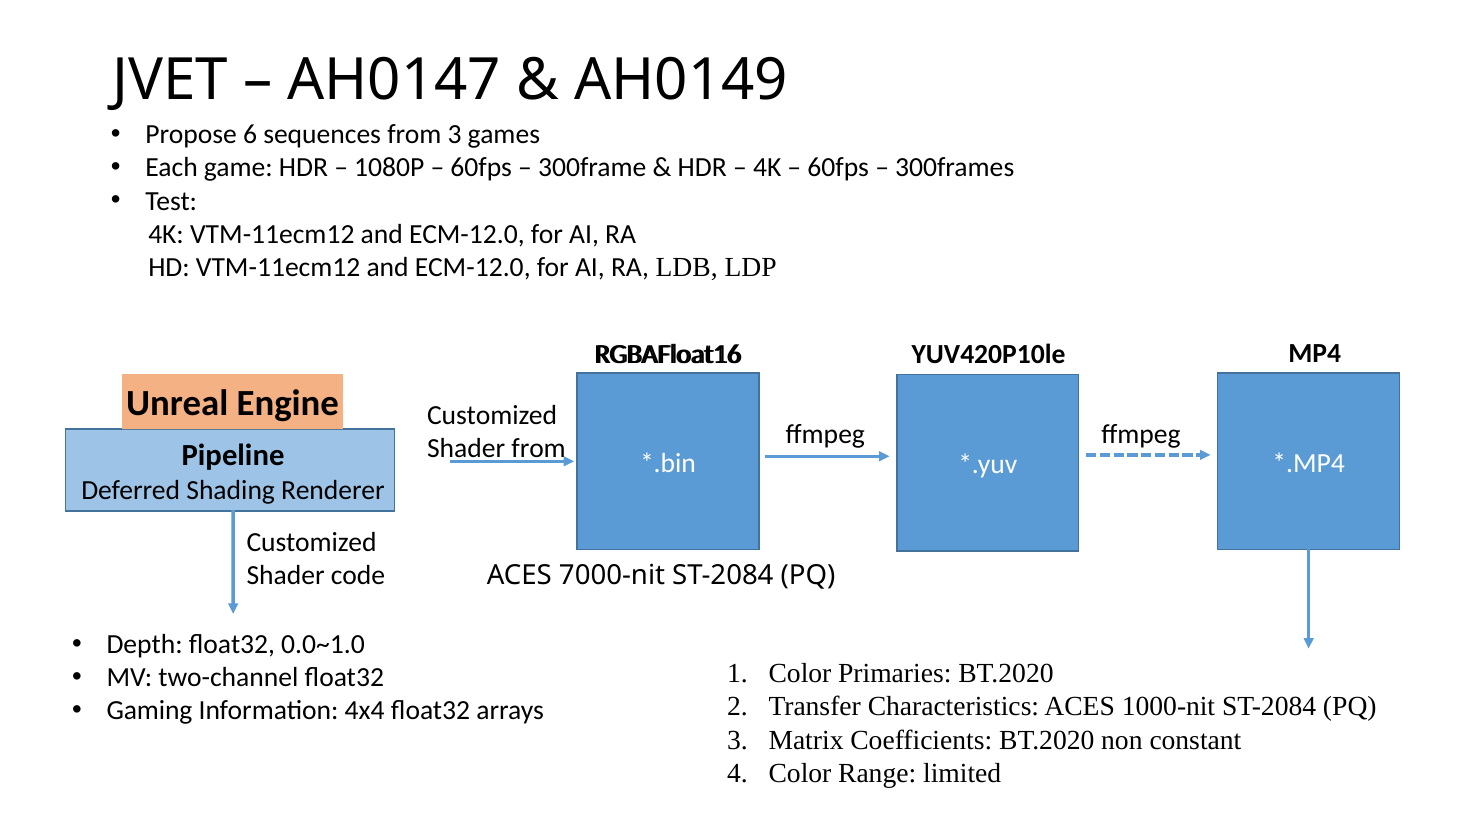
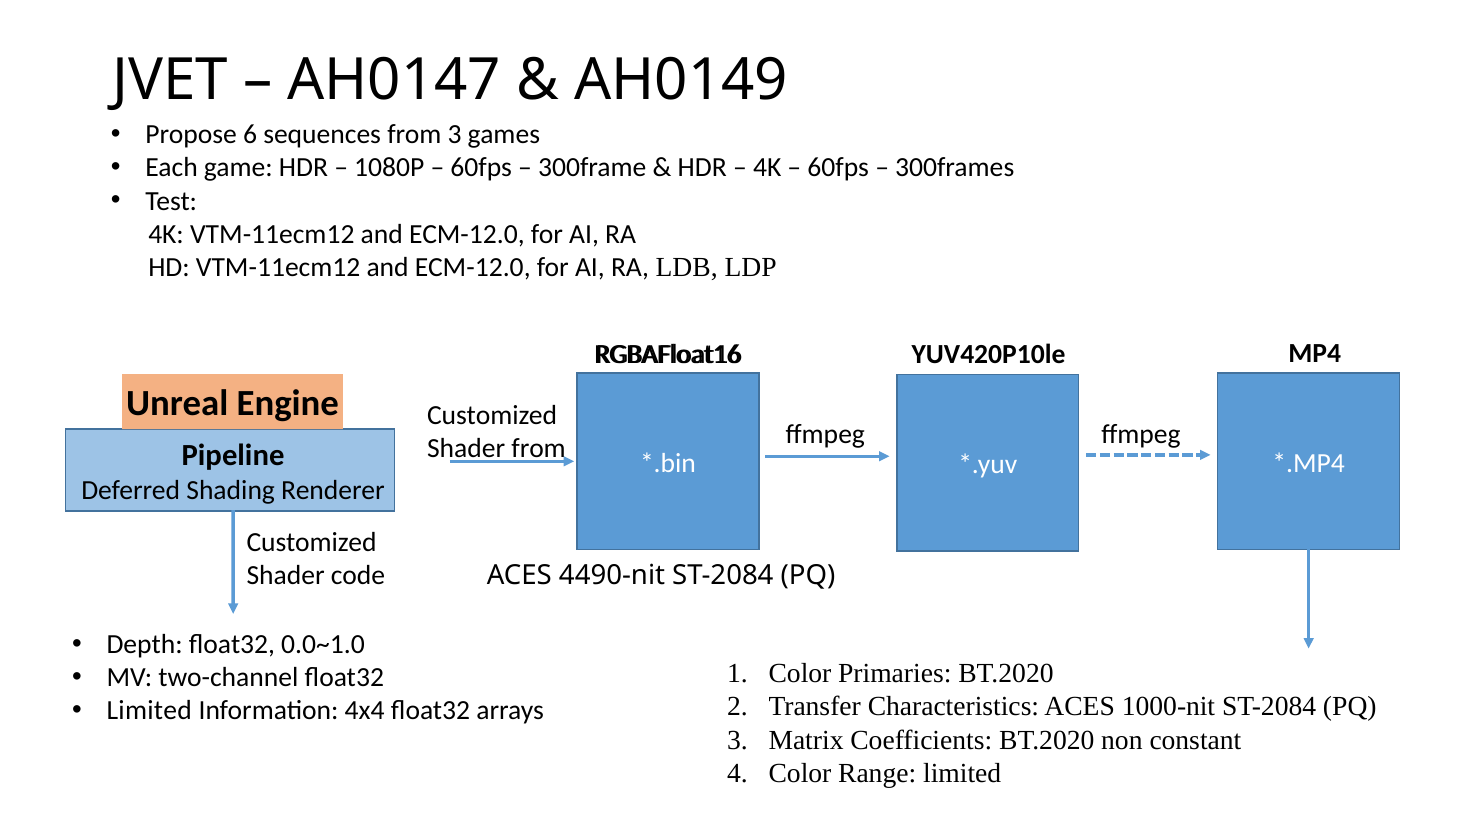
7000-nit: 7000-nit -> 4490-nit (612, 576)
Gaming: Gaming -> Limited (149, 711)
